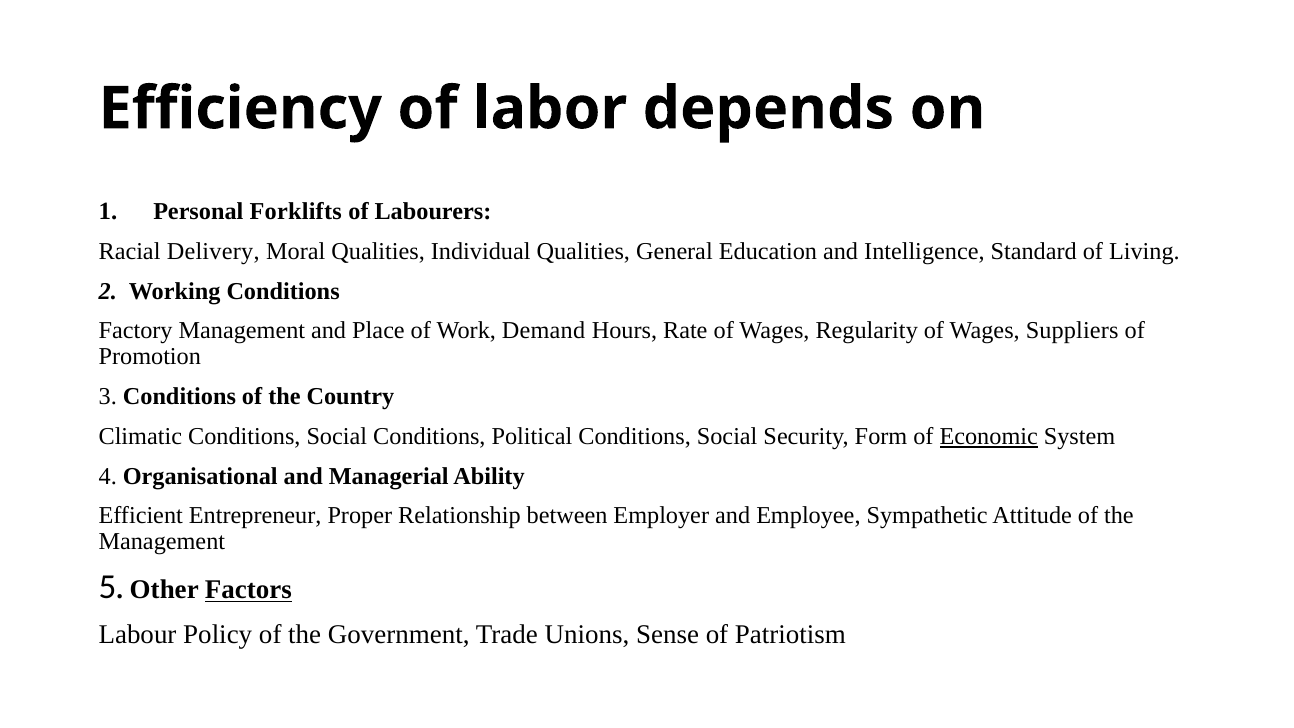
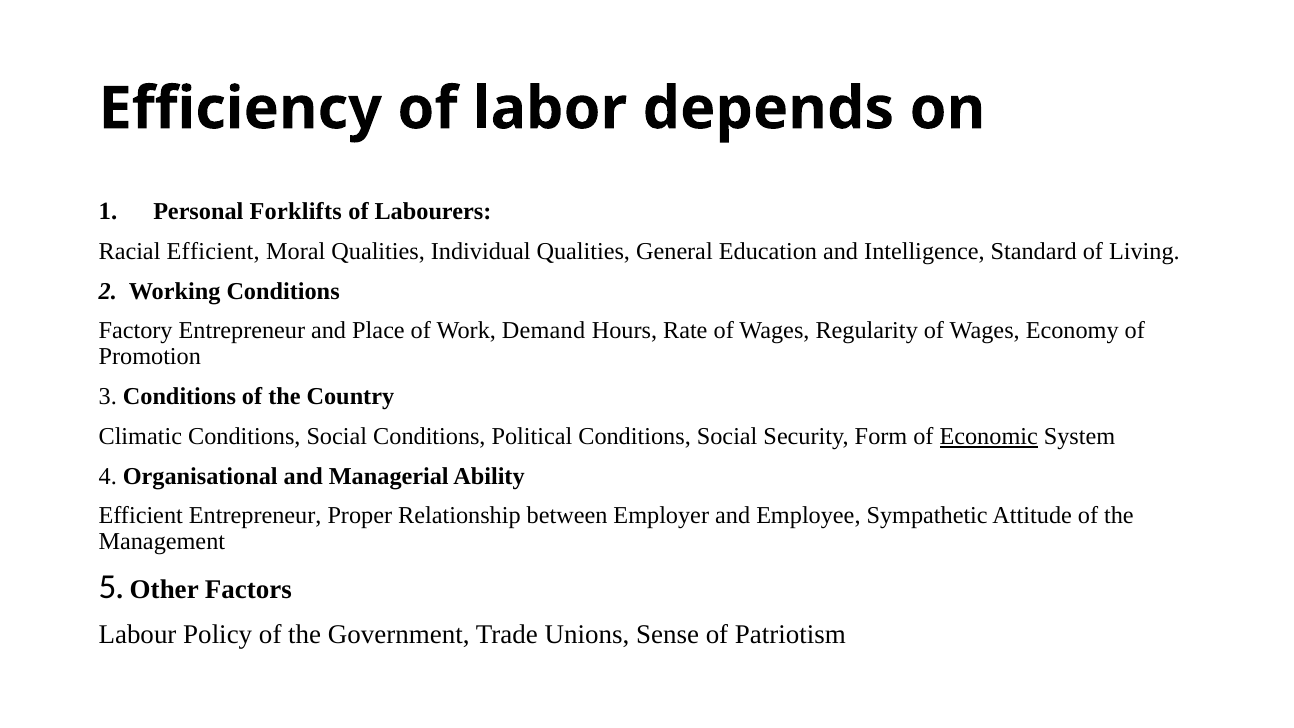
Racial Delivery: Delivery -> Efficient (213, 251)
Factory Management: Management -> Entrepreneur (242, 331)
Suppliers: Suppliers -> Economy (1072, 331)
Factors underline: present -> none (248, 590)
